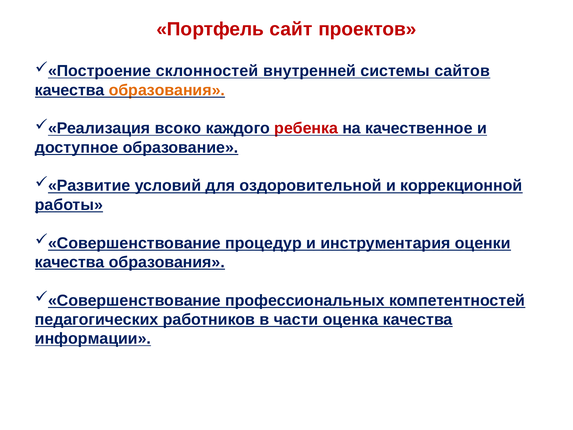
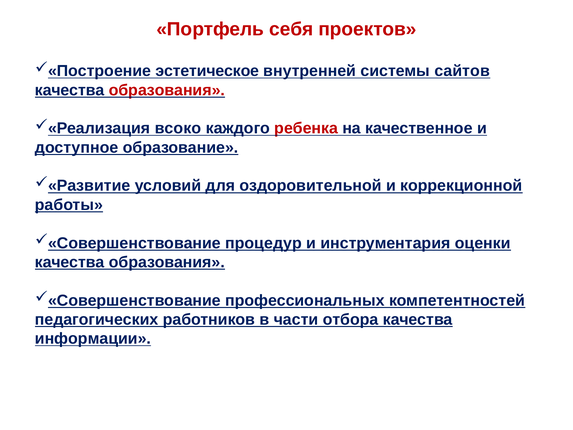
сайт: сайт -> себя (291, 29)
склонностей: склонностей -> эстетическое (207, 71)
образования colour: orange -> red (167, 90)
оценка: оценка -> отбора (351, 319)
